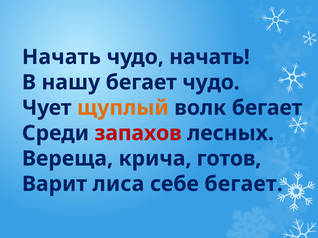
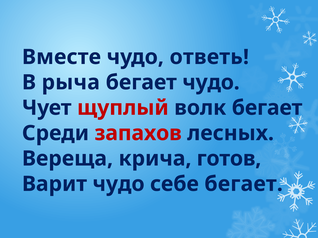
Начать: Начать -> Вместе (61, 57)
чудо начать: начать -> ответь (209, 57)
нашу: нашу -> рыча (71, 83)
щуплый colour: orange -> red (123, 108)
Варит лиса: лиса -> чудо (119, 184)
